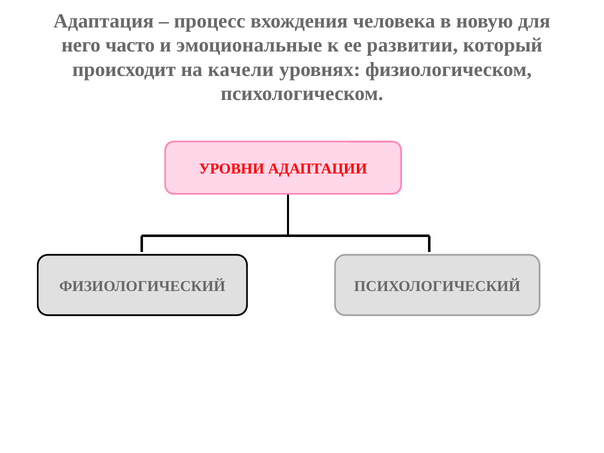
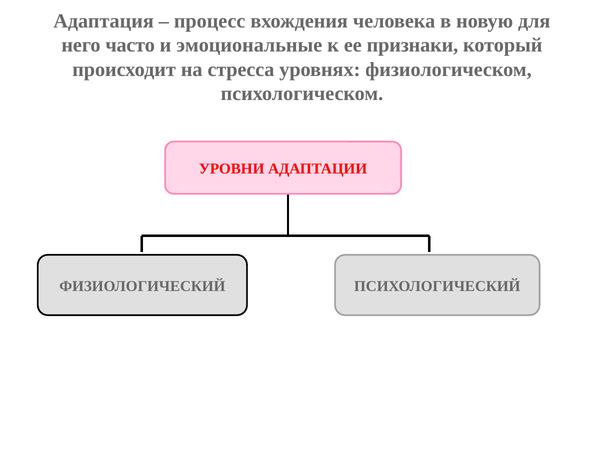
развитии: развитии -> признаки (412, 45)
качели: качели -> стресса (241, 69)
